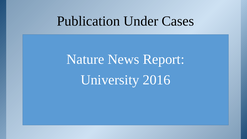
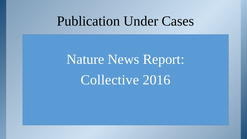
University: University -> Collective (110, 80)
